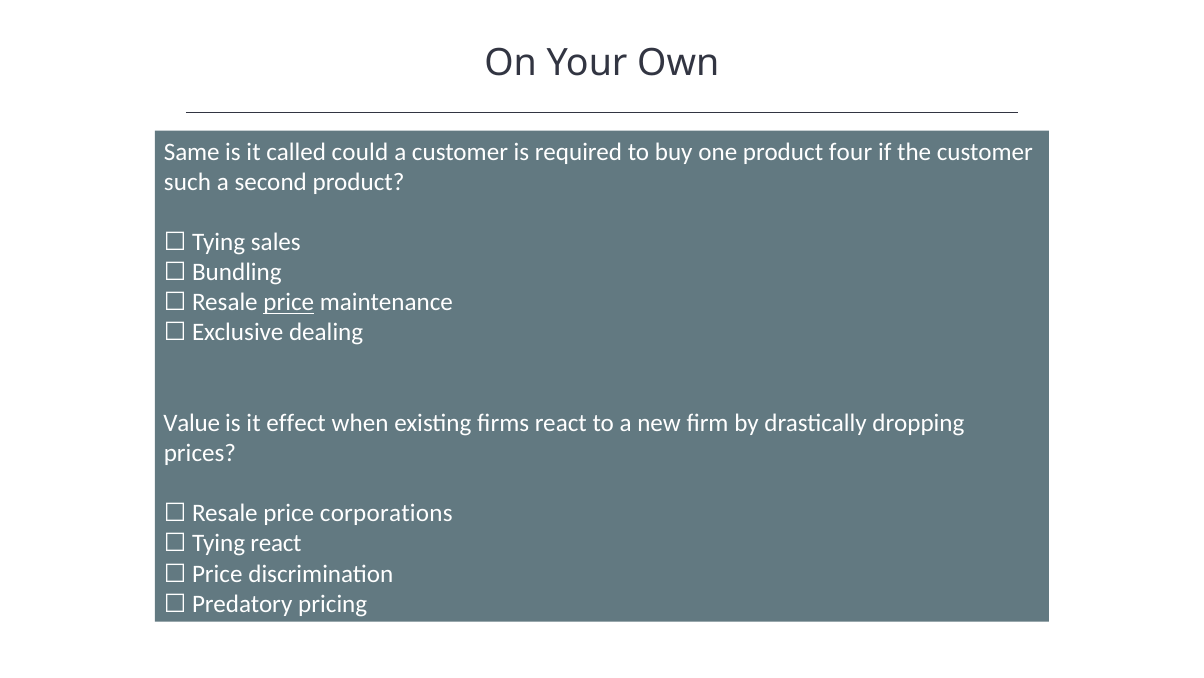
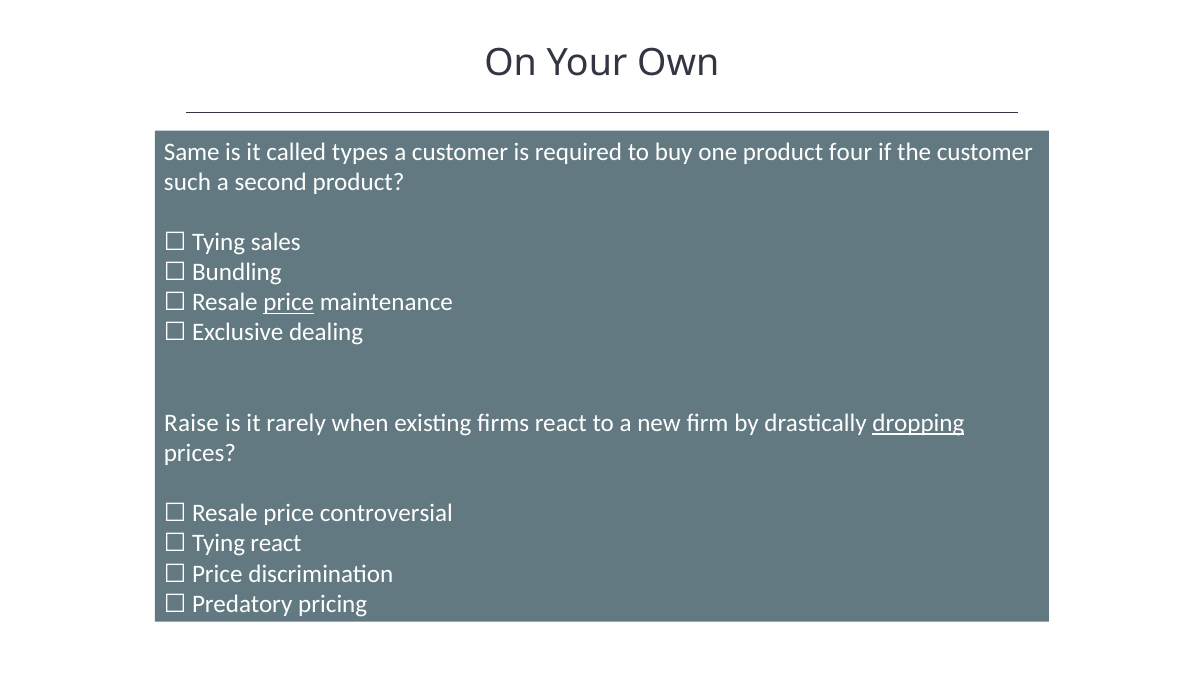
could: could -> types (360, 152)
Value: Value -> Raise (192, 423)
effect: effect -> rarely (296, 423)
dropping underline: none -> present (918, 423)
corporations: corporations -> controversial (386, 513)
